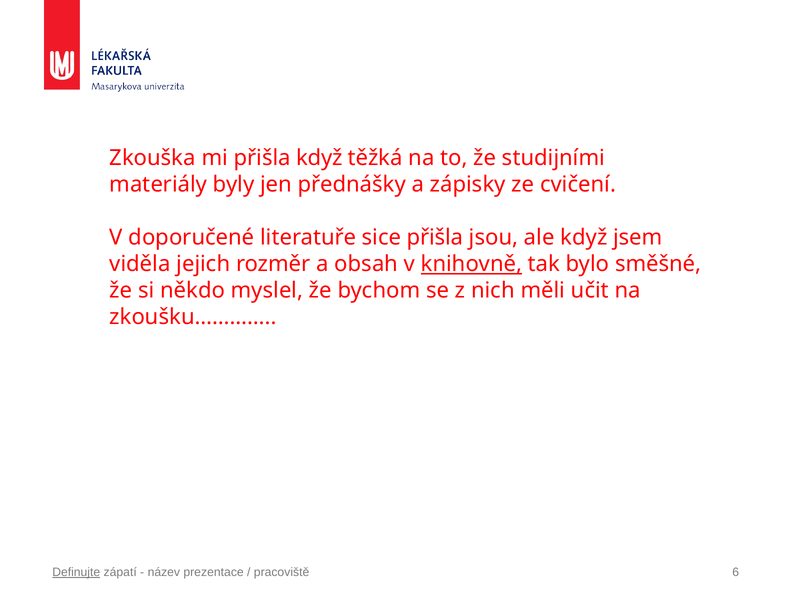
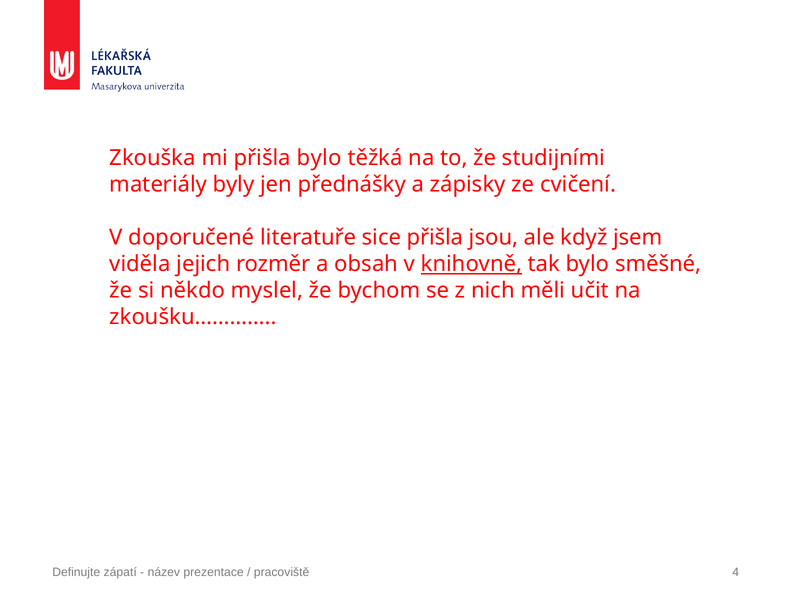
přišla když: když -> bylo (319, 158)
Definujte underline: present -> none (76, 573)
6: 6 -> 4 (736, 573)
